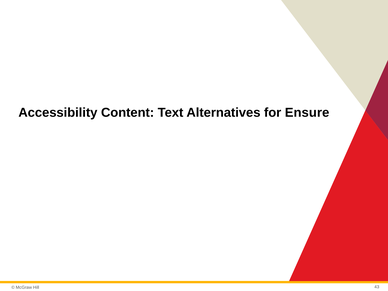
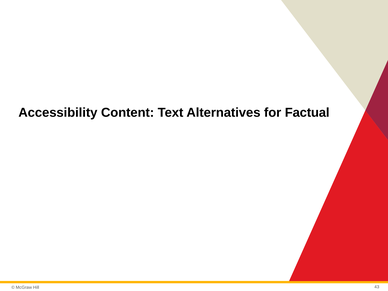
Ensure: Ensure -> Factual (307, 112)
